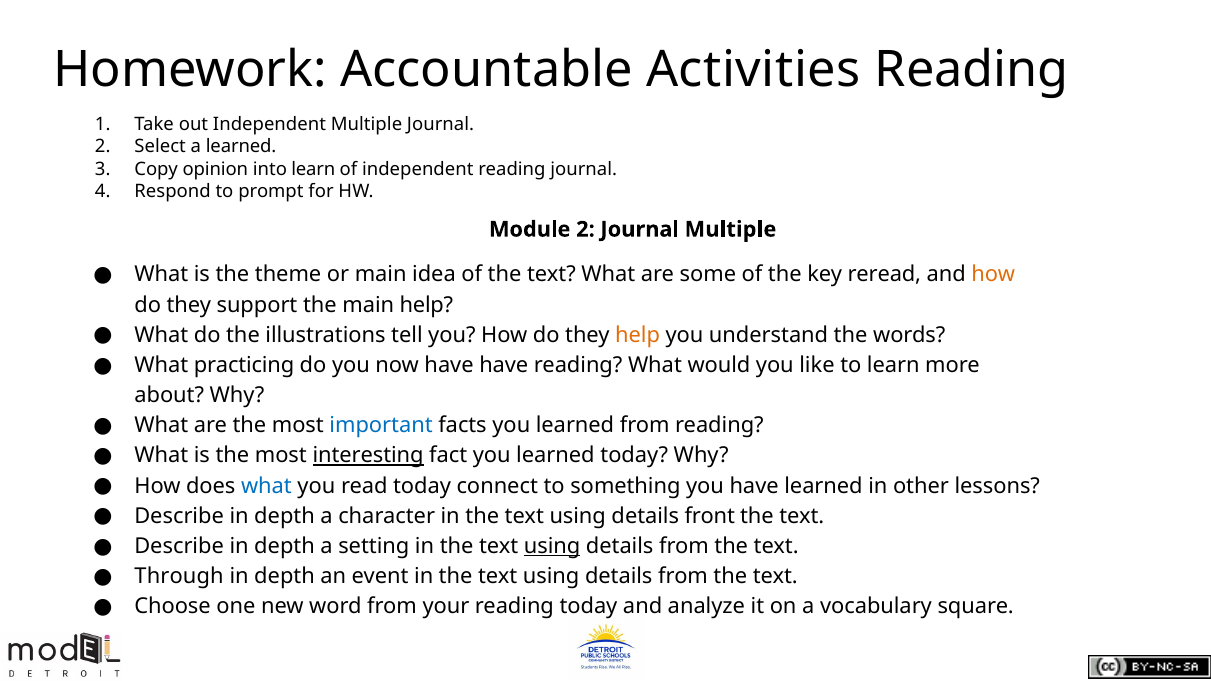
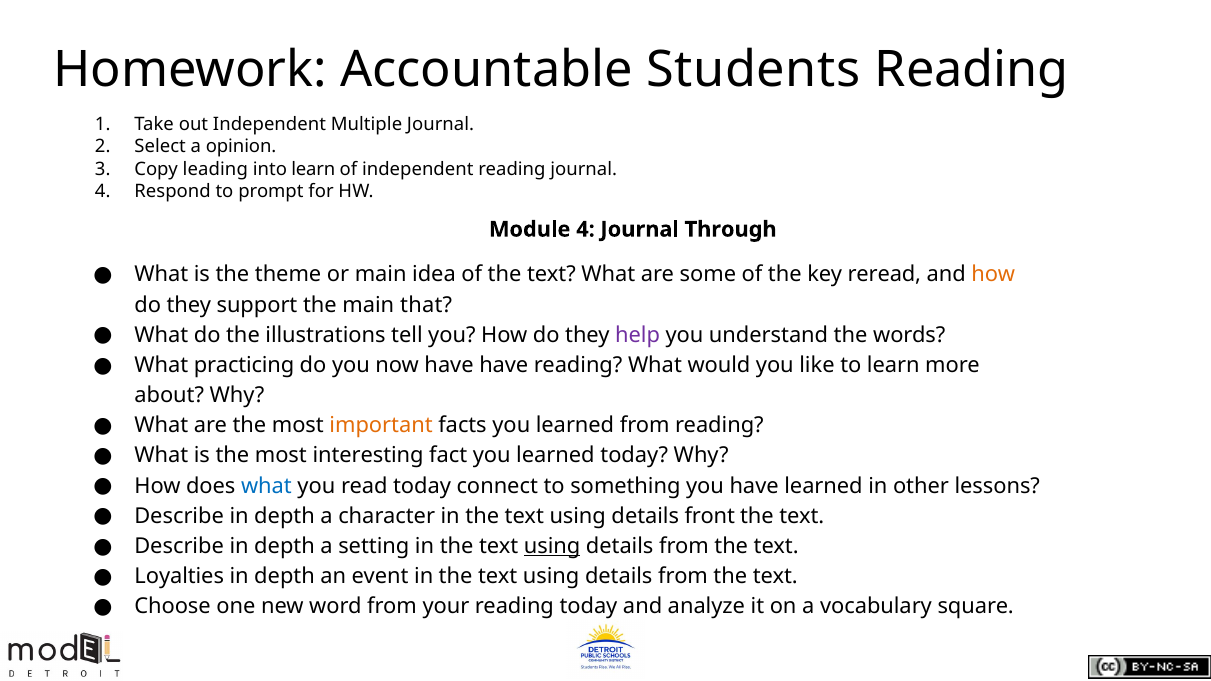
Activities: Activities -> Students (753, 70)
a learned: learned -> opinion (241, 147)
opinion: opinion -> leading (215, 169)
Module 2: 2 -> 4 (585, 229)
Journal Multiple: Multiple -> Through (731, 229)
main help: help -> that (426, 305)
help colour: orange -> purple (638, 335)
important colour: blue -> orange (381, 426)
interesting underline: present -> none (368, 456)
Through: Through -> Loyalties (179, 577)
